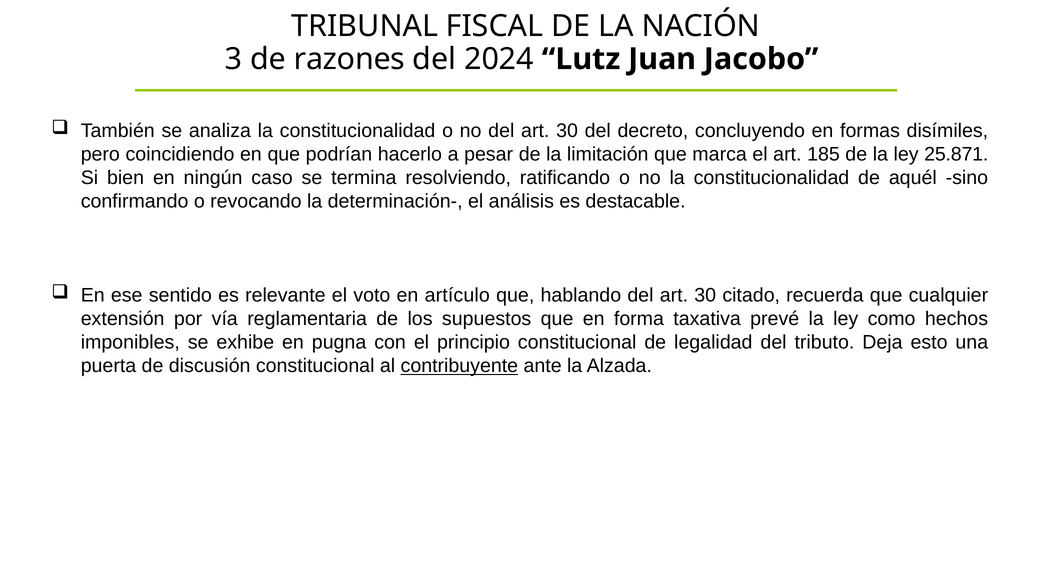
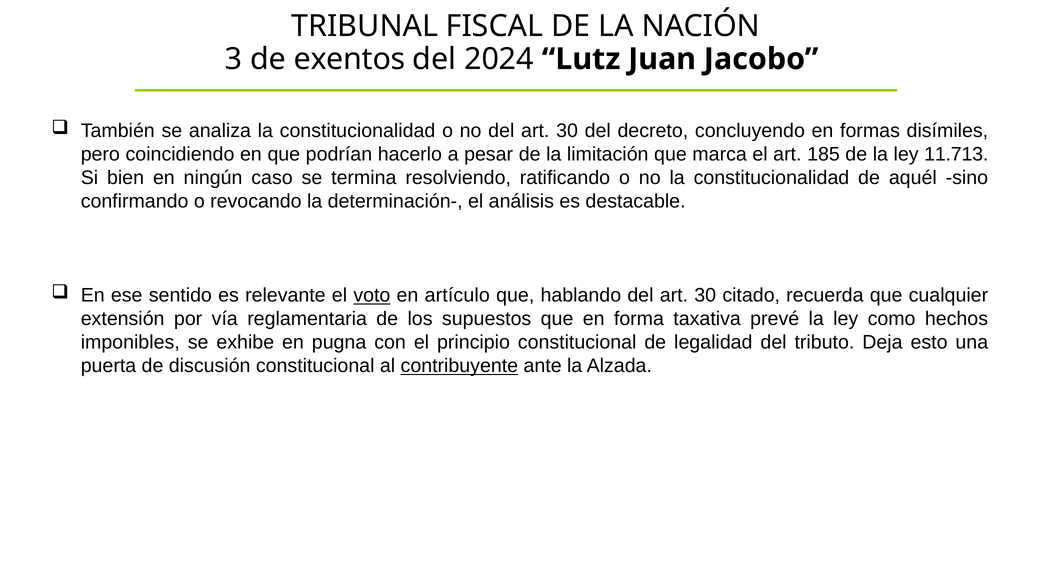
razones: razones -> exentos (349, 59)
25.871: 25.871 -> 11.713 (956, 154)
voto underline: none -> present (372, 295)
